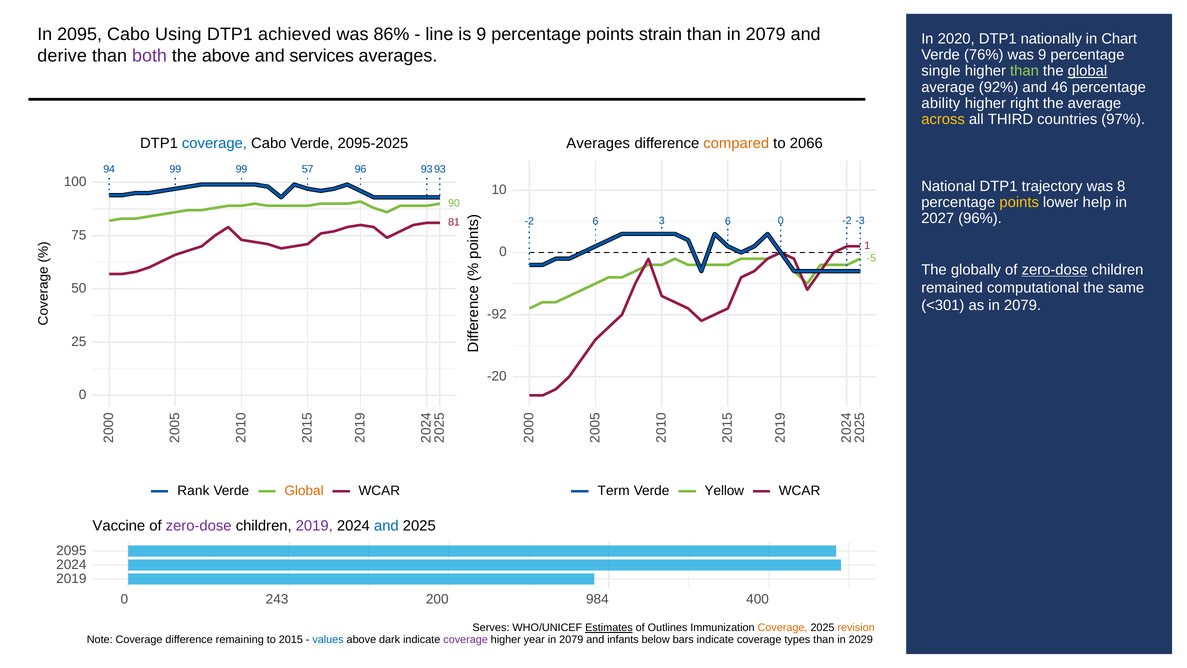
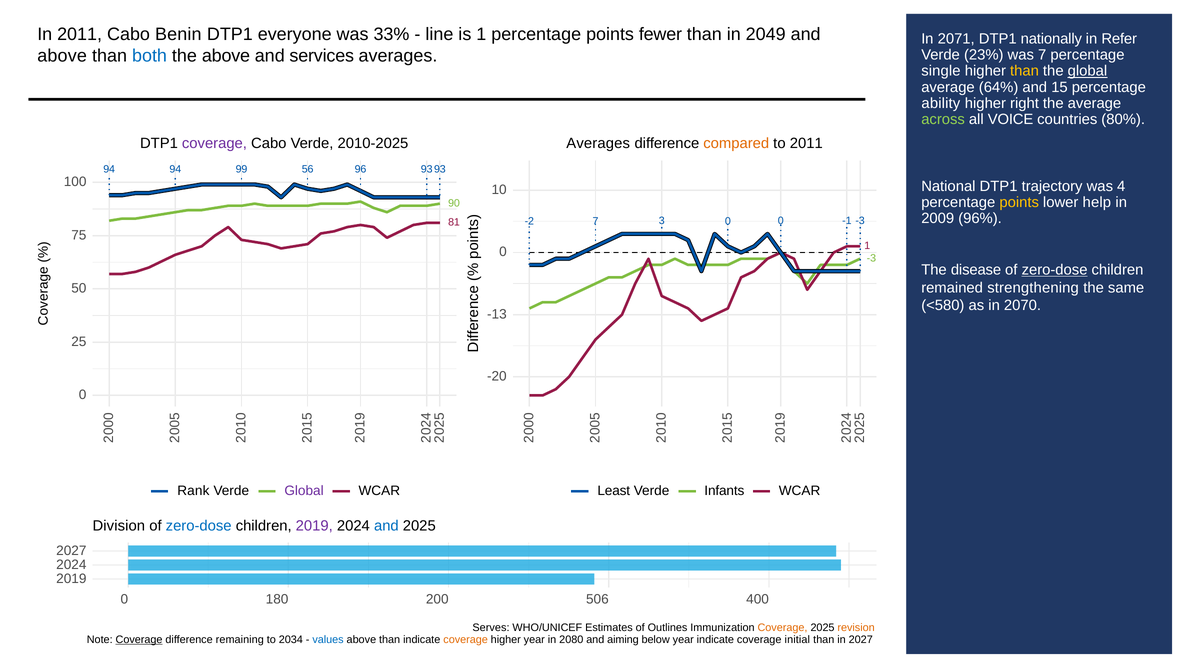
In 2095: 2095 -> 2011 (80, 34)
Using: Using -> Benin (178, 34)
achieved: achieved -> everyone (295, 34)
86%: 86% -> 33% (391, 34)
is 9: 9 -> 1 (481, 34)
strain: strain -> fewer (660, 34)
than in 2079: 2079 -> 2049 (766, 34)
2020: 2020 -> 2071 (956, 39)
Chart: Chart -> Refer (1119, 39)
derive: derive -> above (62, 56)
both colour: purple -> blue (150, 56)
76%: 76% -> 23% (984, 55)
was 9: 9 -> 7 (1042, 55)
than colour: light green -> yellow (1025, 71)
92%: 92% -> 64% (999, 87)
46: 46 -> 15 (1059, 87)
across colour: yellow -> light green (943, 119)
THIRD: THIRD -> VOICE (1011, 119)
97%: 97% -> 80% (1123, 119)
coverage colour: blue -> purple (214, 143)
2095-2025: 2095-2025 -> 2010-2025 (373, 143)
to 2066: 2066 -> 2011 (806, 143)
94 99: 99 -> 94 (175, 169)
57: 57 -> 56 (308, 169)
was 8: 8 -> 4 (1121, 186)
2027: 2027 -> 2009 (938, 218)
-2 6: 6 -> 7 (596, 221)
3 6: 6 -> 0 (728, 221)
0 -2: -2 -> -1 (847, 221)
-5: -5 -> -3 (871, 258)
globally: globally -> disease (976, 270)
computational: computational -> strengthening (1033, 288)
<301: <301 -> <580 (943, 305)
as in 2079: 2079 -> 2070 (1022, 305)
-92: -92 -> -13 (497, 314)
Global colour: orange -> purple (304, 490)
Term: Term -> Least (614, 490)
Yellow: Yellow -> Infants (724, 490)
Vaccine: Vaccine -> Division (119, 526)
zero-dose colour: purple -> blue (199, 526)
2095: 2095 -> 2027 (71, 550)
243: 243 -> 180 (277, 599)
984: 984 -> 506 (597, 599)
Estimates underline: present -> none (609, 628)
Coverage underline: none -> present (139, 639)
2015: 2015 -> 2034 (291, 639)
dark: dark -> than (390, 639)
coverage colour: purple -> orange (466, 639)
2079: 2079 -> 2080 (571, 639)
infants: infants -> aiming (623, 639)
below bars: bars -> year (683, 639)
types: types -> initial (797, 639)
in 2029: 2029 -> 2027 (861, 639)
